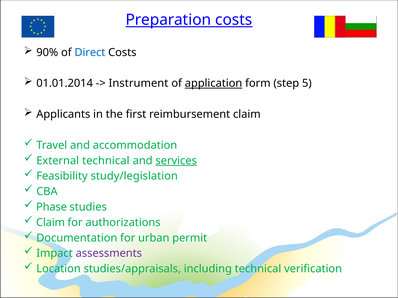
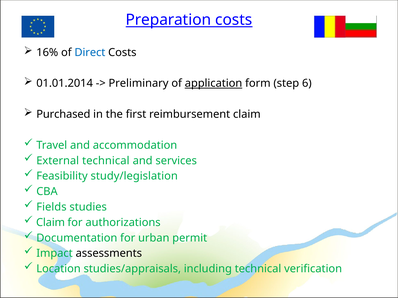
90%: 90% -> 16% (47, 53)
Instrument: Instrument -> Preliminary (139, 83)
5: 5 -> 6 (307, 83)
Applicants: Applicants -> Purchased (63, 114)
services underline: present -> none (176, 161)
Phase: Phase -> Fields (51, 207)
assessments colour: purple -> black (109, 254)
